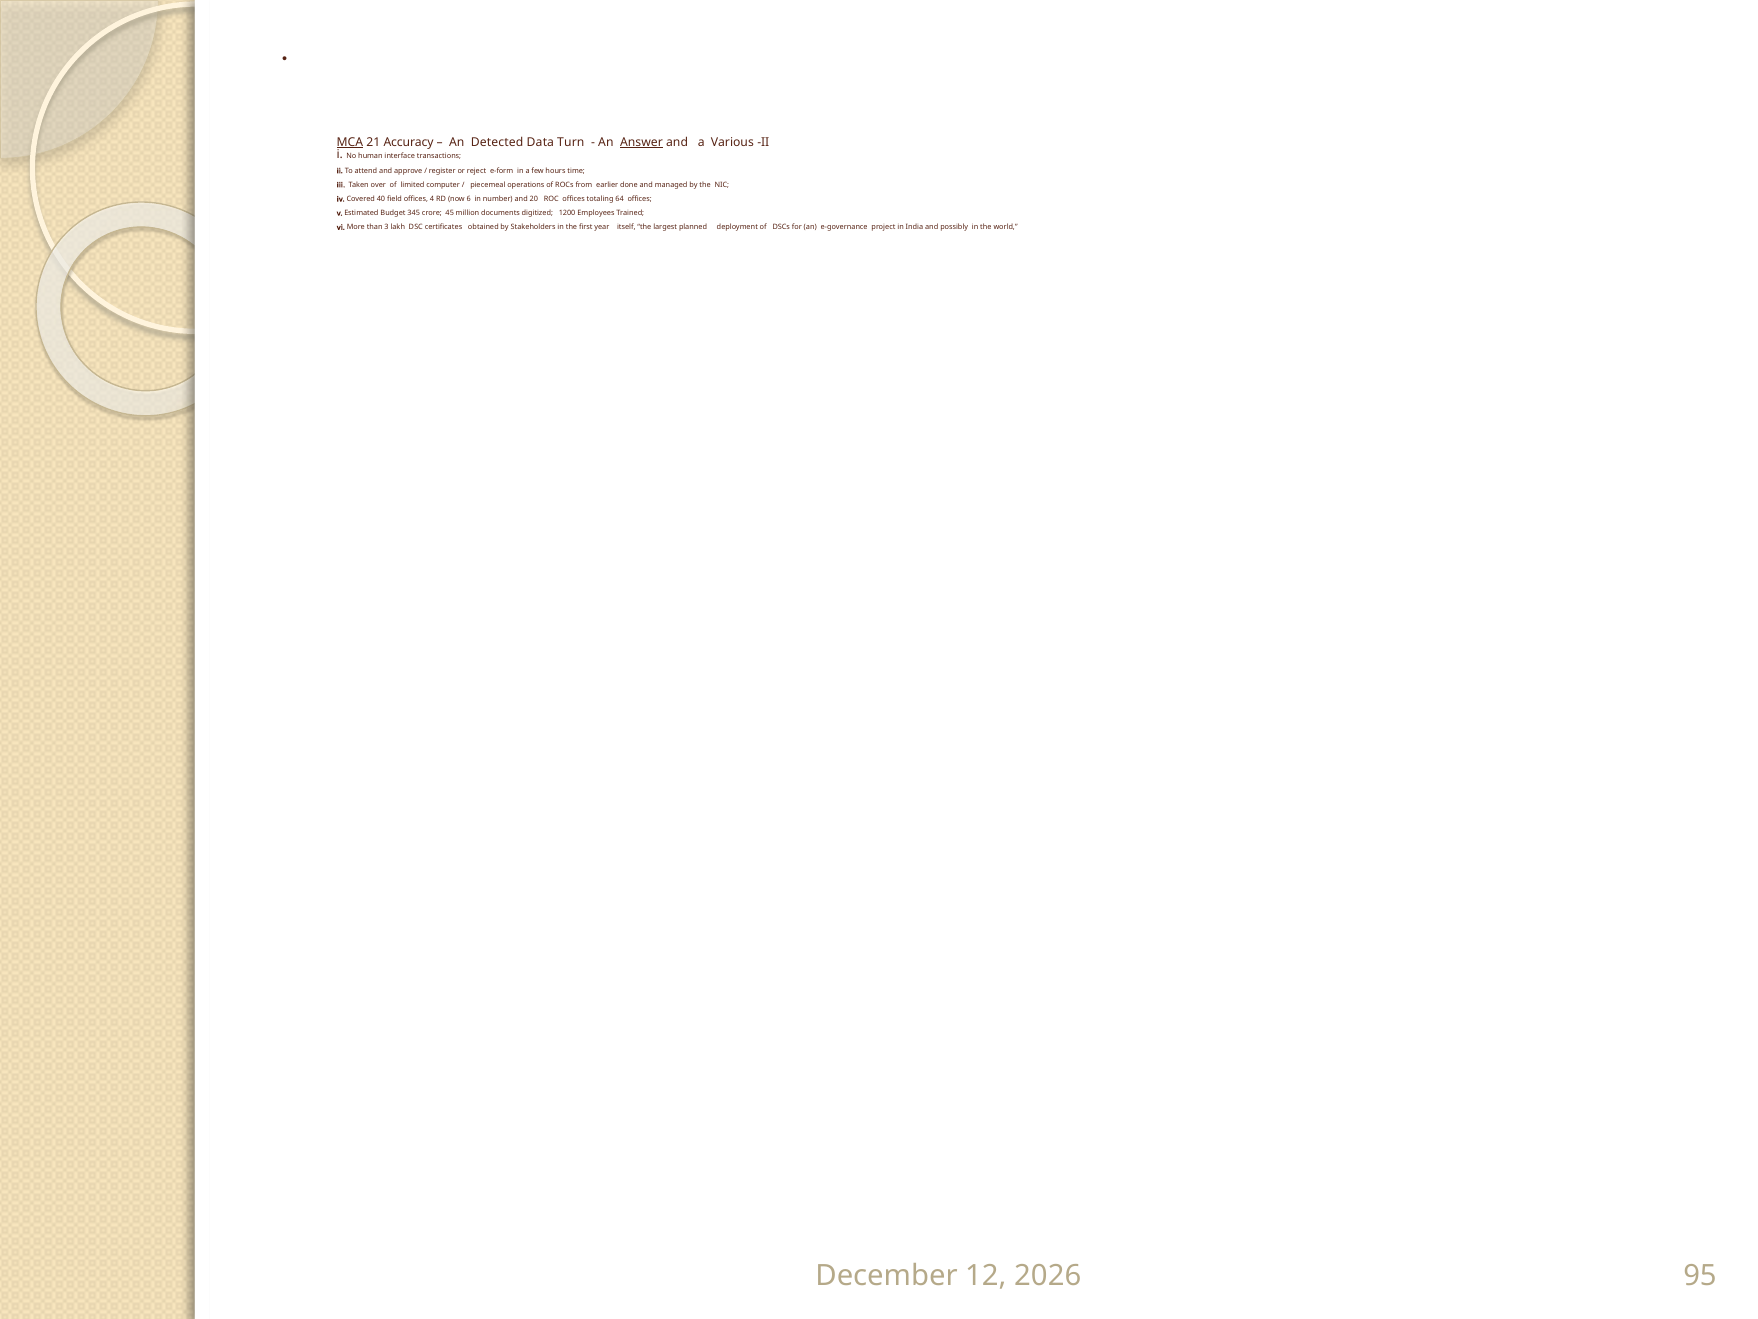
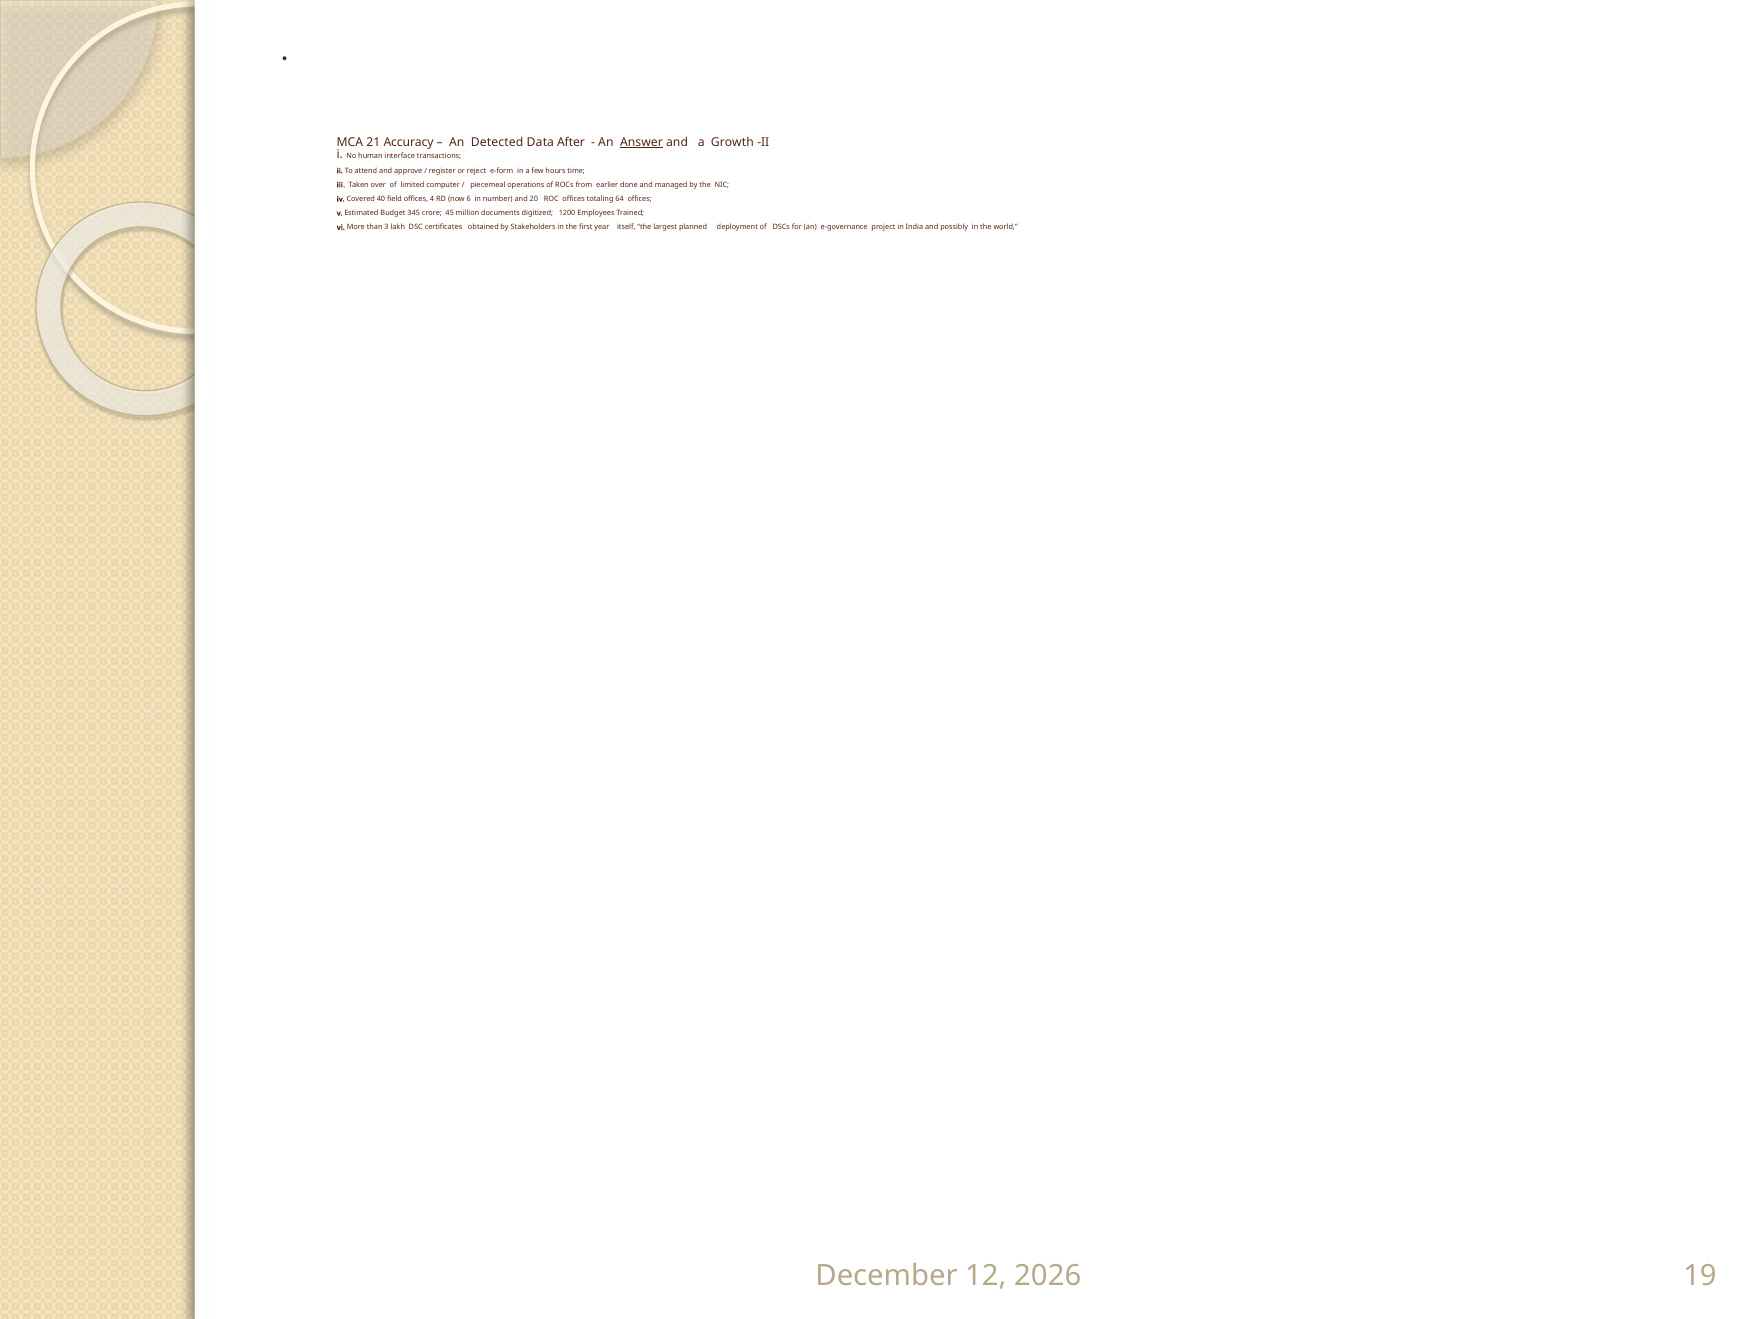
MCA underline: present -> none (350, 143)
Turn: Turn -> After (571, 143)
Various: Various -> Growth (732, 143)
95: 95 -> 19 (1700, 1275)
